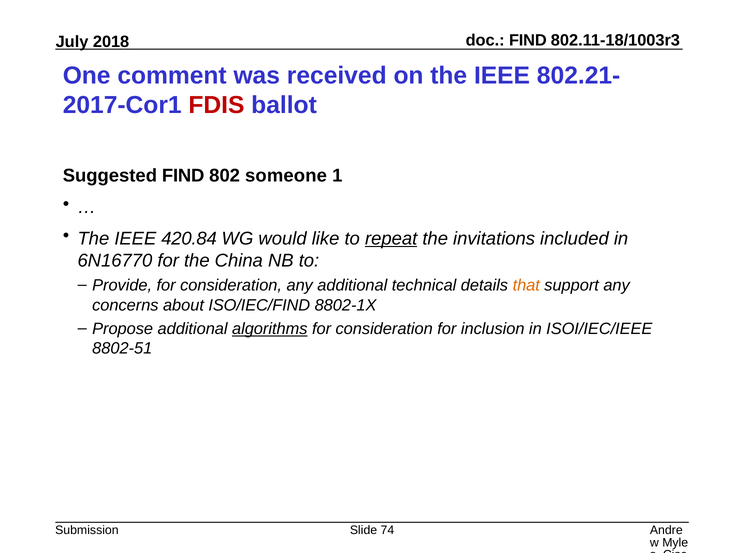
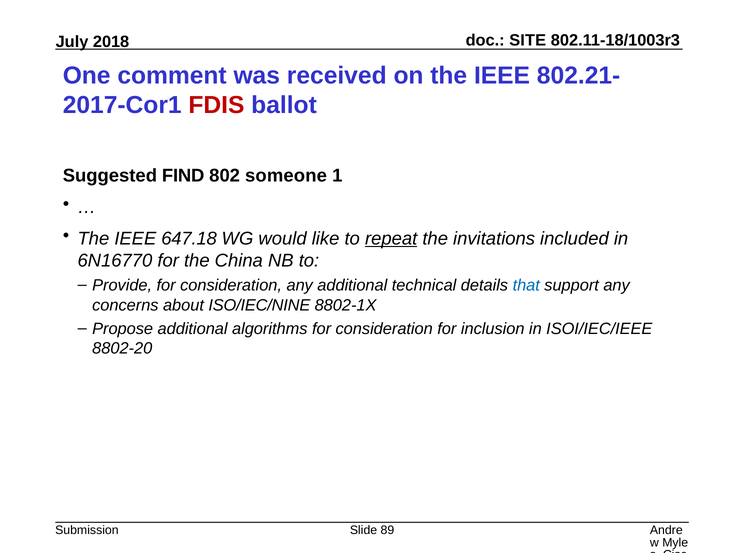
FIND: FIND -> SITE (528, 40)
420.84: 420.84 -> 647.18 (189, 239)
that colour: orange -> blue (526, 286)
ISO/IEC/FIND: ISO/IEC/FIND -> ISO/IEC/NINE (259, 305)
algorithms underline: present -> none (270, 329)
8802-51: 8802-51 -> 8802-20 (122, 349)
74: 74 -> 89 (387, 531)
